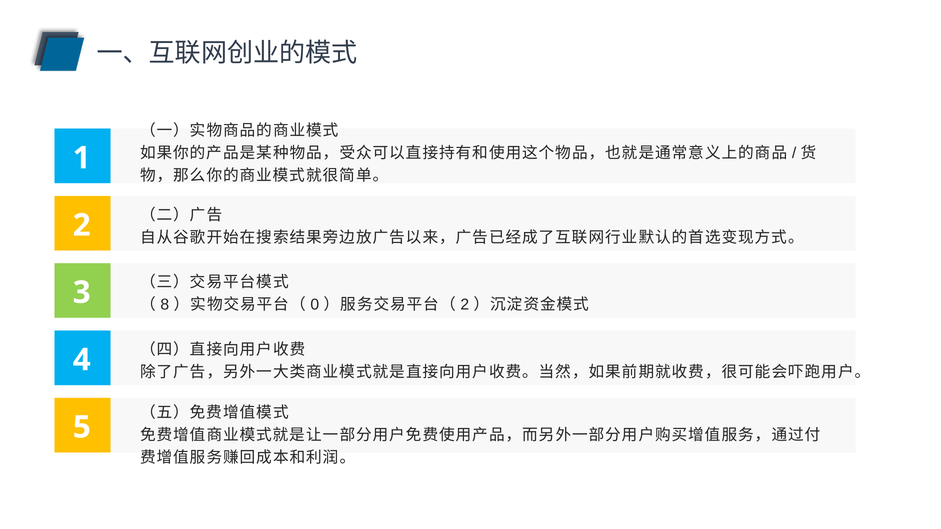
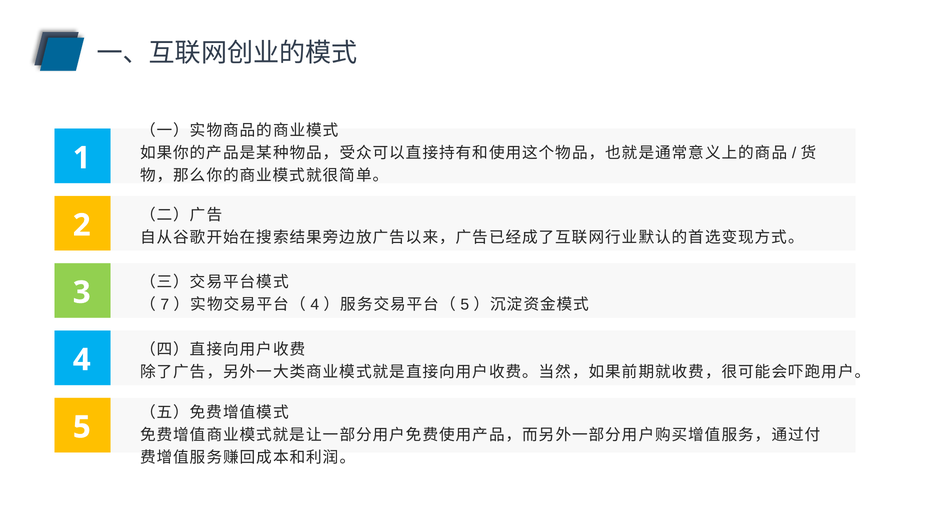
8: 8 -> 7 (165, 305)
0: 0 -> 4 (315, 305)
2: 2 -> 5 (465, 305)
